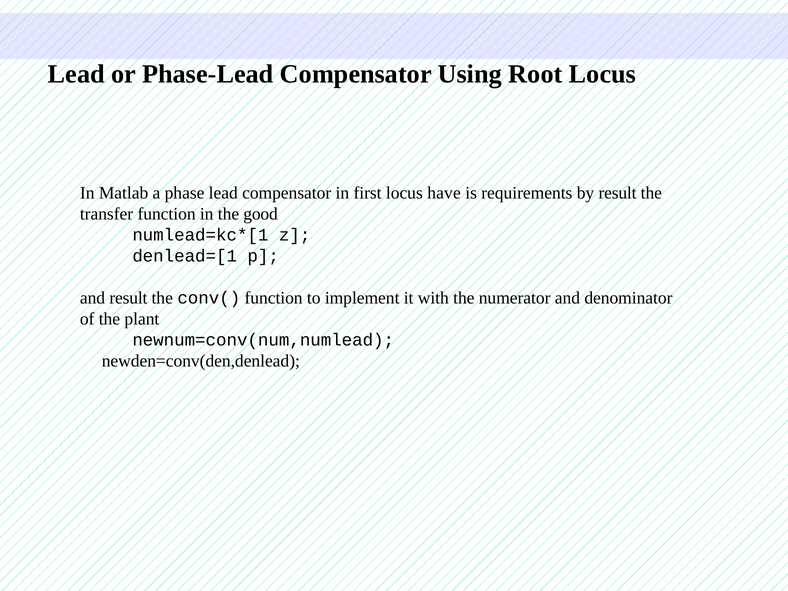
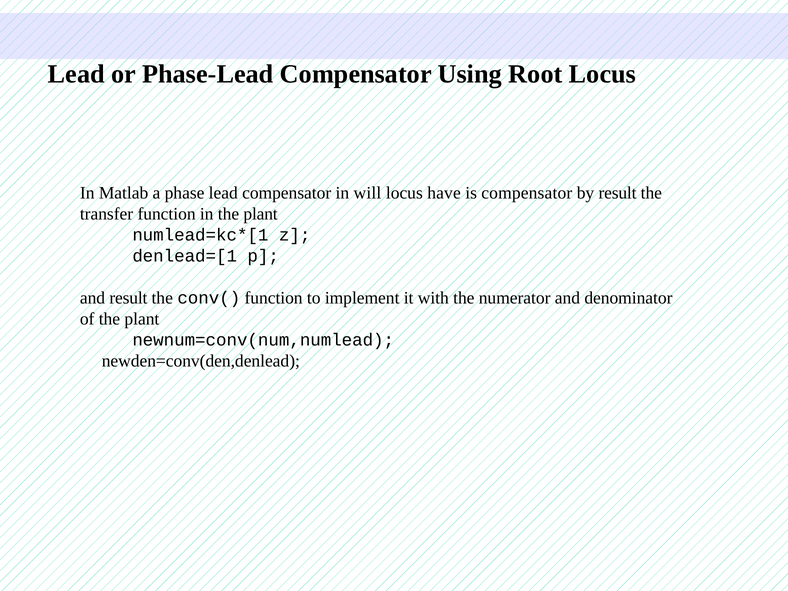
first: first -> will (367, 193)
is requirements: requirements -> compensator (527, 193)
in the good: good -> plant (261, 214)
